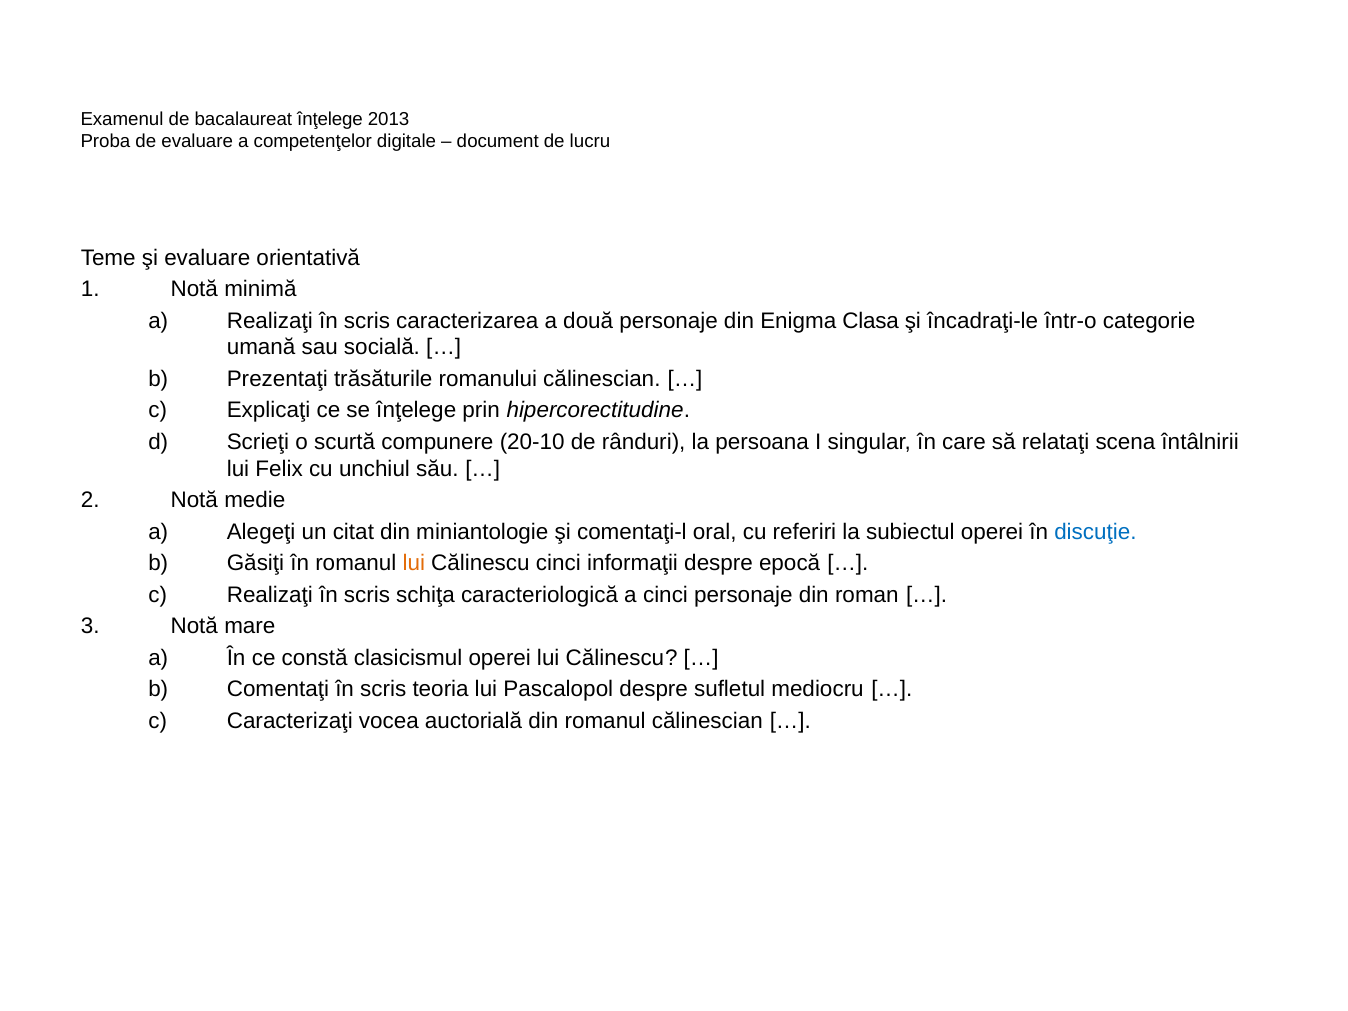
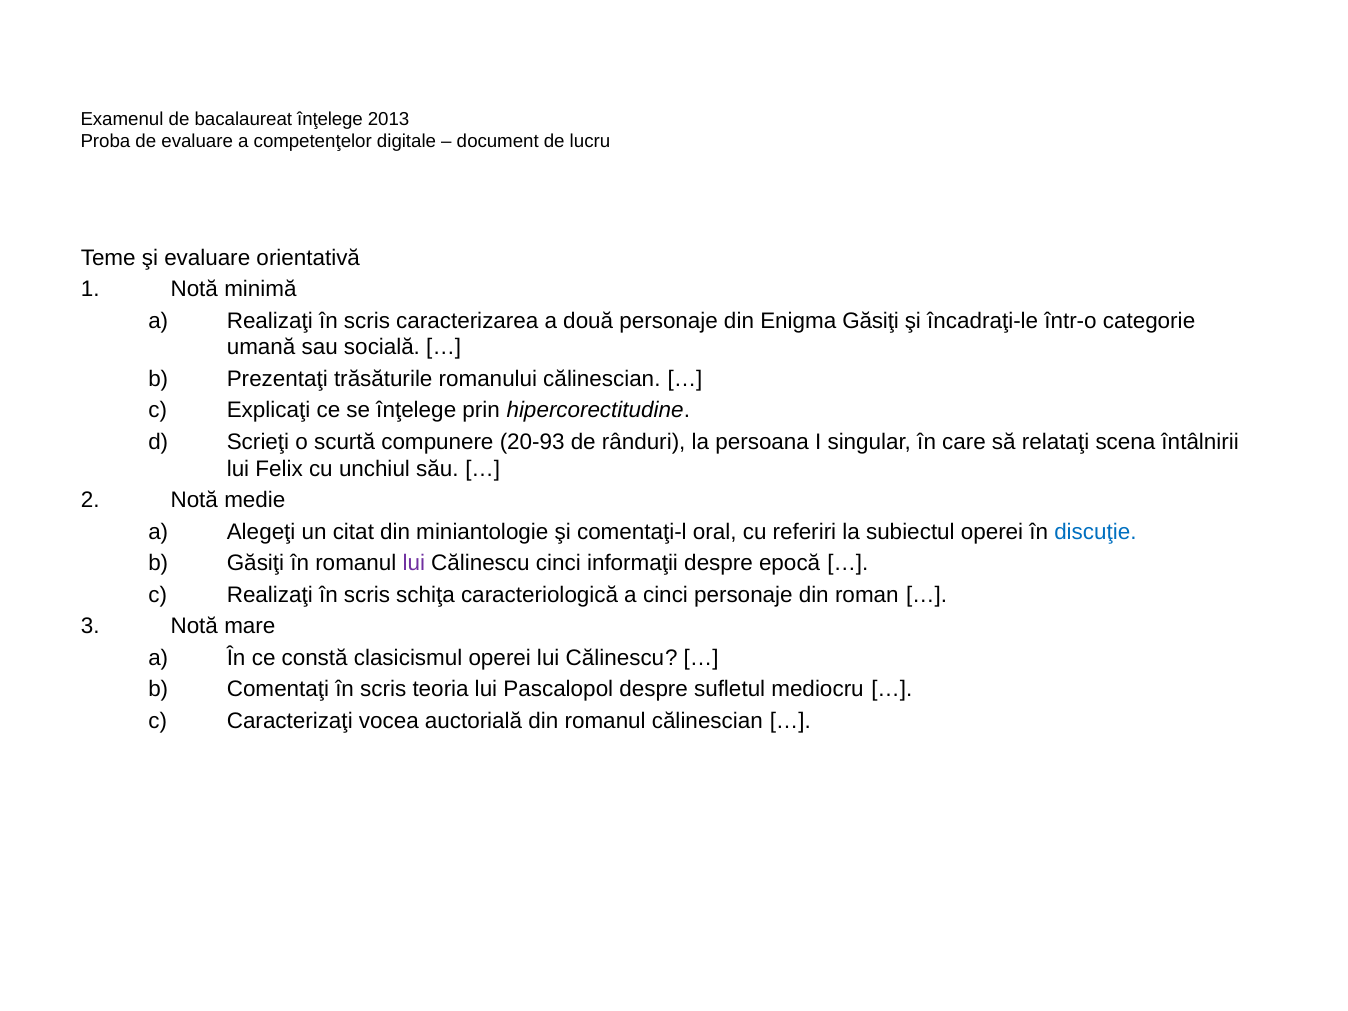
Enigma Clasa: Clasa -> Găsiţi (871, 321)
20-10: 20-10 -> 20-93 (532, 442)
lui colour: orange -> purple (414, 563)
